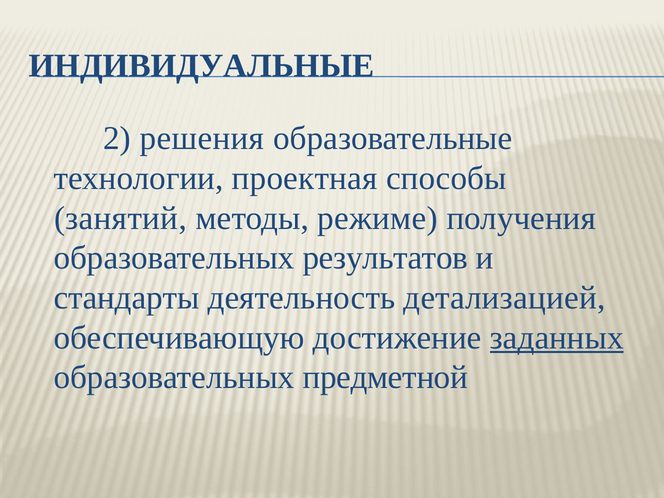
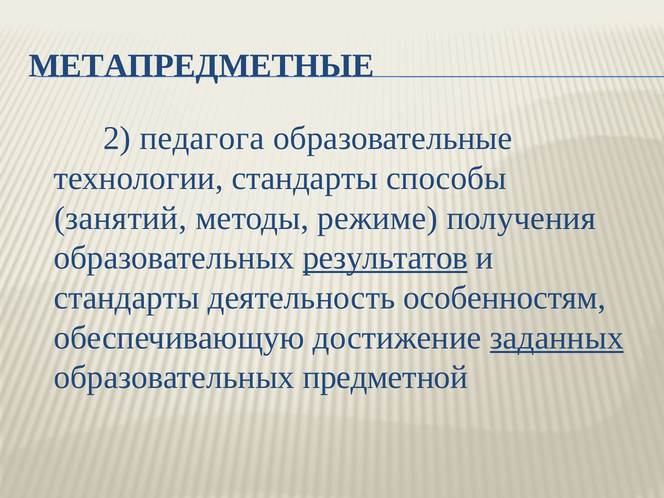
ИНДИВИДУАЛЬНЫЕ: ИНДИВИДУАЛЬНЫЕ -> МЕТАПРЕДМЕТНЫЕ (201, 66)
решения: решения -> педагога (202, 138)
технологии проектная: проектная -> стандарты (305, 178)
результатов underline: none -> present (385, 258)
детализацией: детализацией -> особенностям (505, 298)
